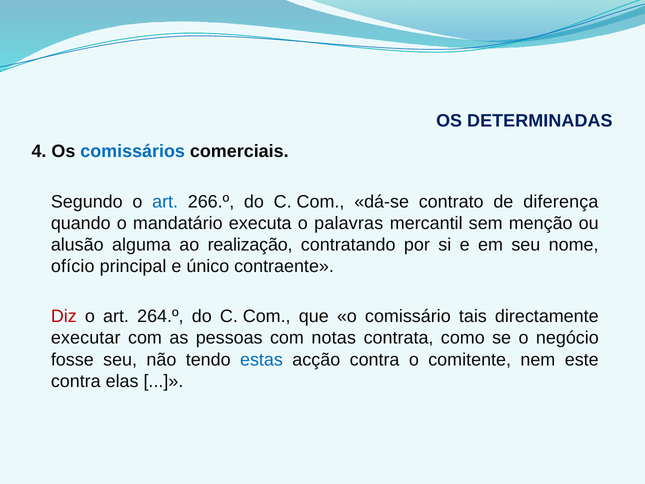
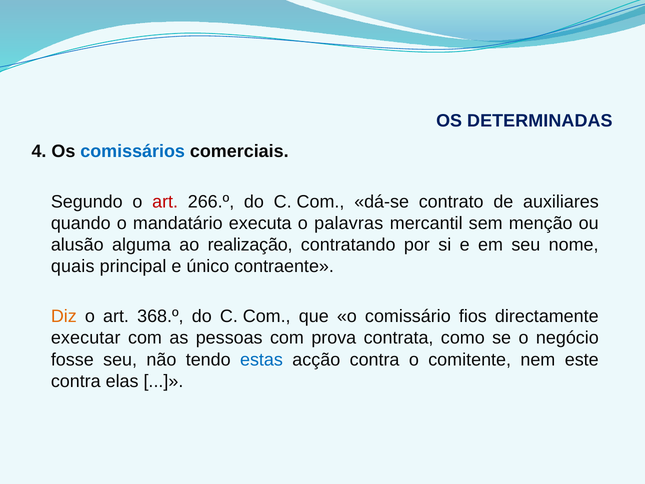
art colour: blue -> red (165, 201)
diferença: diferença -> auxiliares (561, 201)
ofício: ofício -> quais (73, 266)
Diz colour: red -> orange (64, 316)
264.º: 264.º -> 368.º (160, 316)
tais: tais -> fios (473, 316)
notas: notas -> prova (334, 338)
